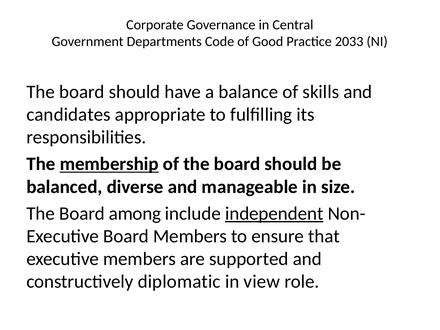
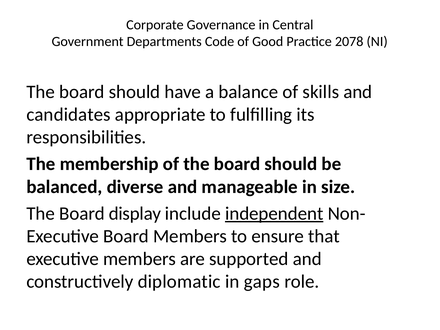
2033: 2033 -> 2078 (349, 42)
membership underline: present -> none (109, 164)
among: among -> display (135, 213)
view: view -> gaps (262, 282)
